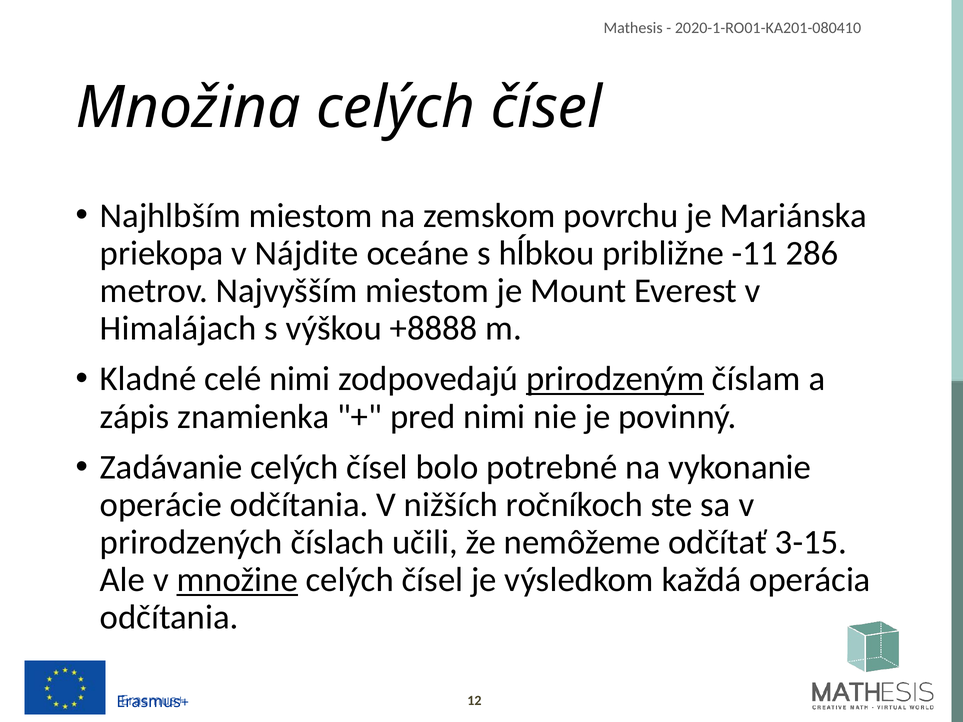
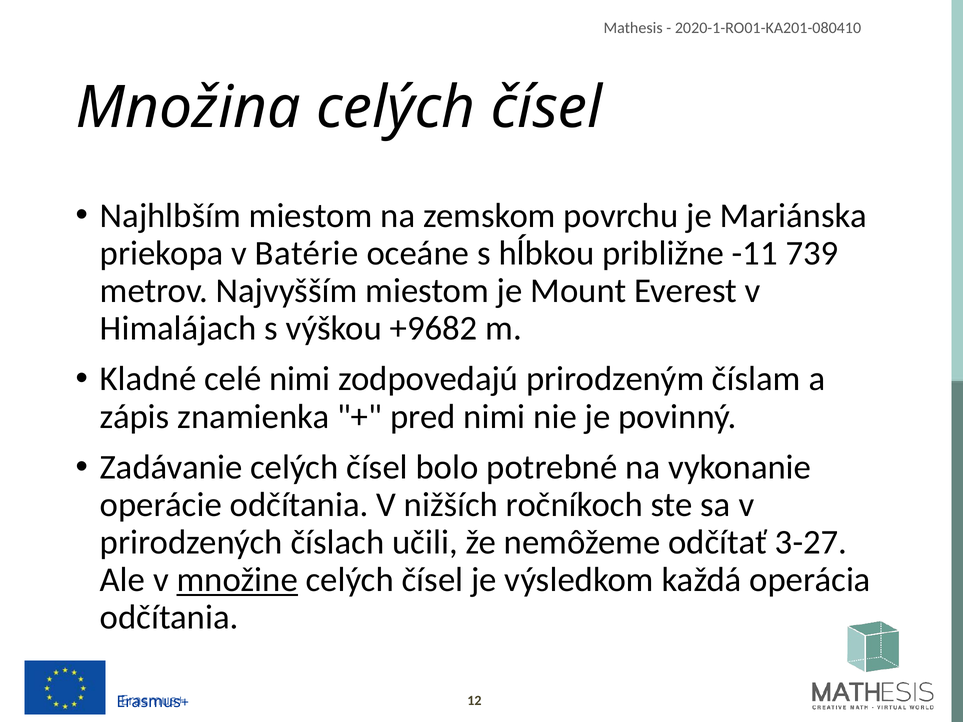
Nájdite: Nájdite -> Batérie (307, 253)
286: 286 -> 739 (812, 253)
+8888: +8888 -> +9682 (434, 328)
prirodzeným underline: present -> none (615, 379)
3-15: 3-15 -> 3-27 (811, 543)
